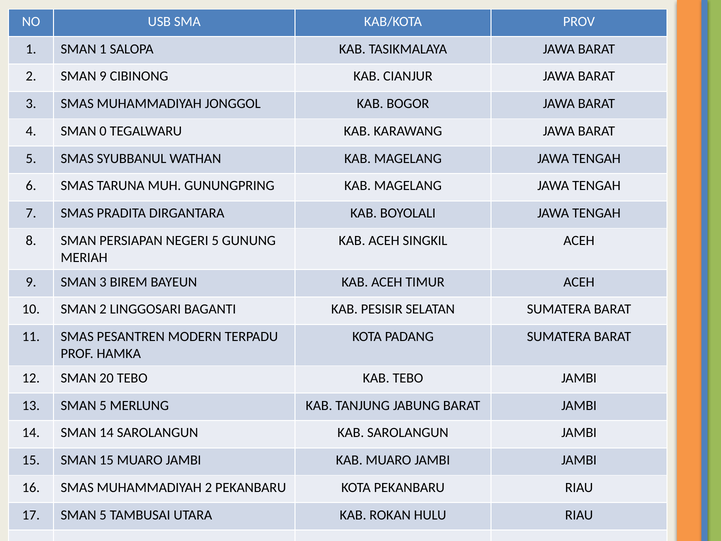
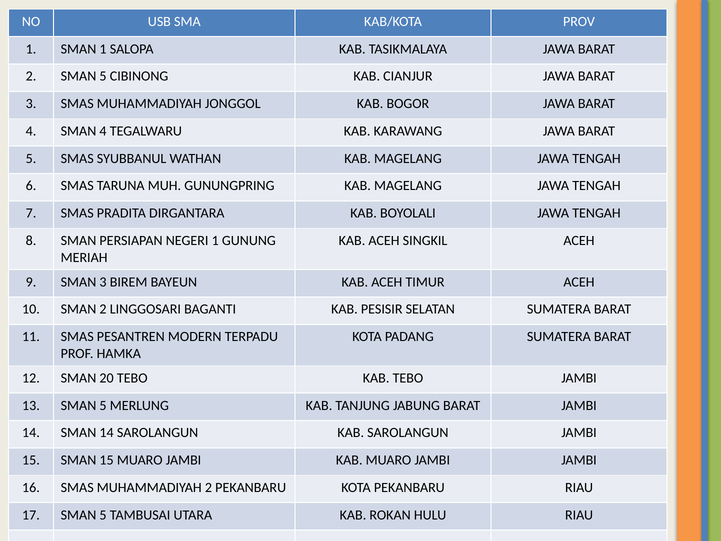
2 SMAN 9: 9 -> 5 (103, 76)
SMAN 0: 0 -> 4 (103, 131)
NEGERI 5: 5 -> 1 (215, 240)
